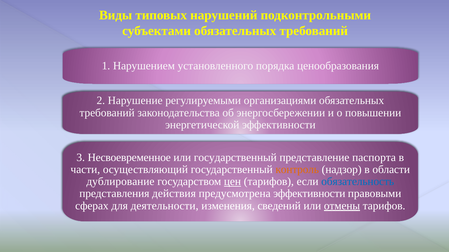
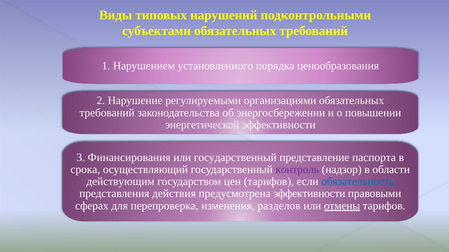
Несвоевременное: Несвоевременное -> Финансирования (129, 158)
части: части -> срока (85, 170)
контроль colour: orange -> purple (297, 170)
дублирование: дублирование -> действующим (120, 182)
цен underline: present -> none (232, 182)
деятельности: деятельности -> перепроверка (165, 206)
сведений: сведений -> разделов (279, 206)
